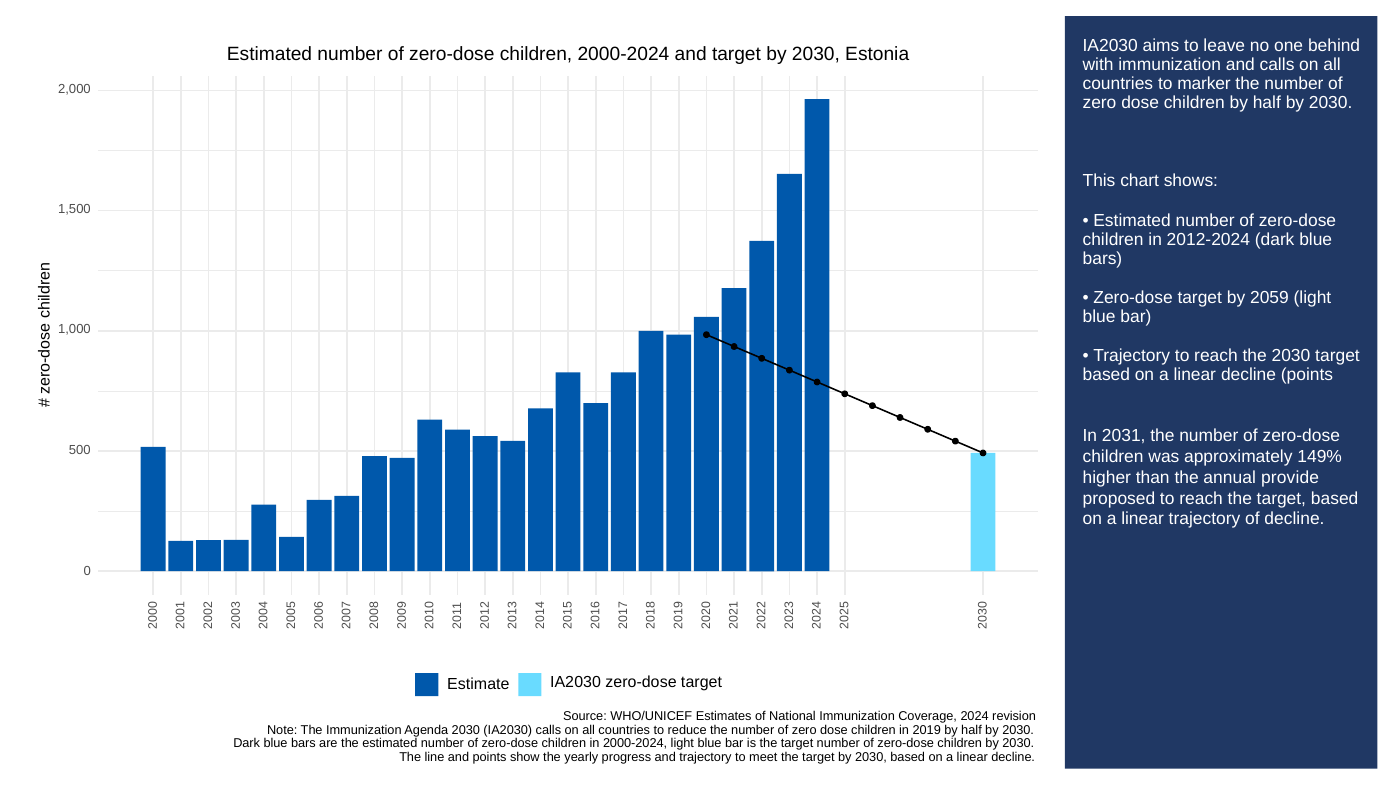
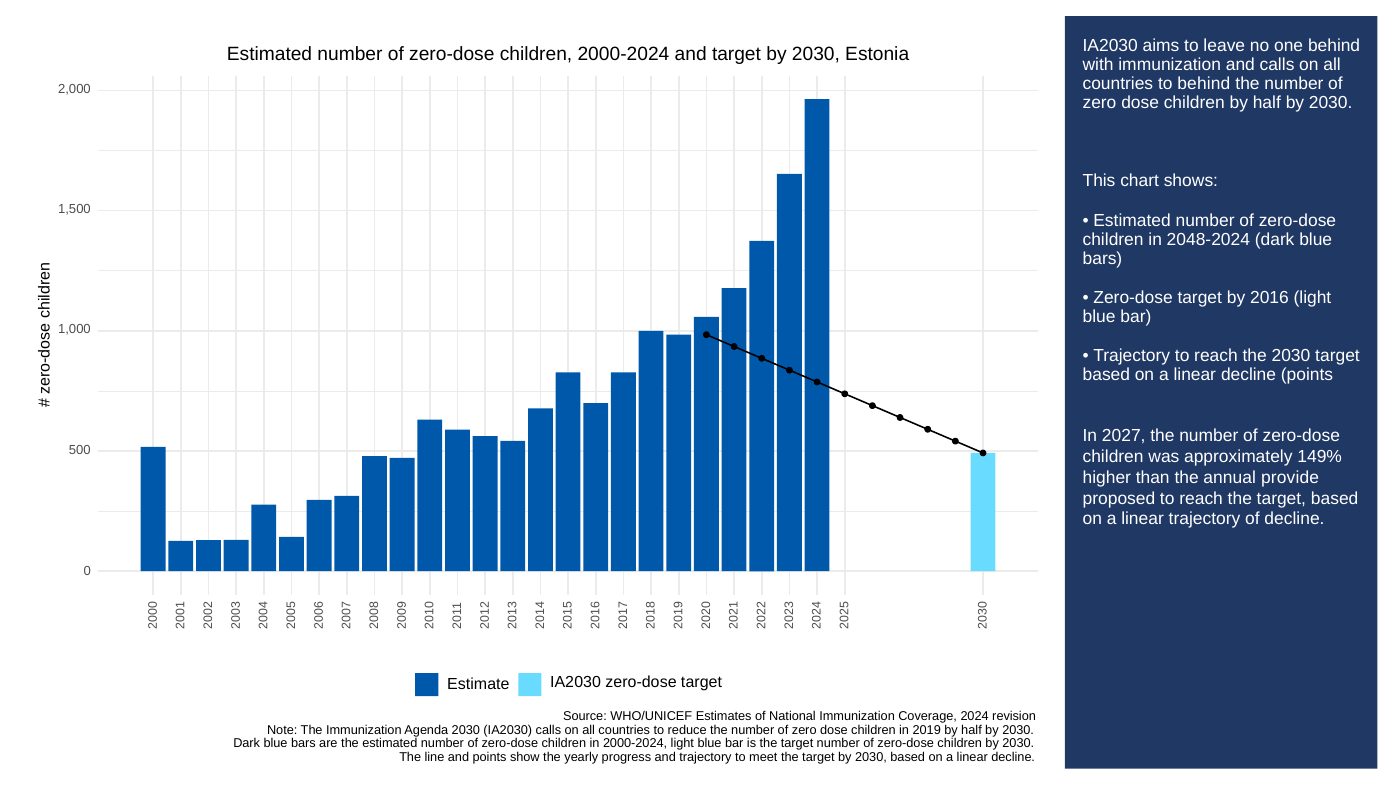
to marker: marker -> behind (1204, 84)
2012-2024: 2012-2024 -> 2048-2024 (1208, 239)
2059: 2059 -> 2016 (1269, 298)
2031: 2031 -> 2027 (1124, 435)
